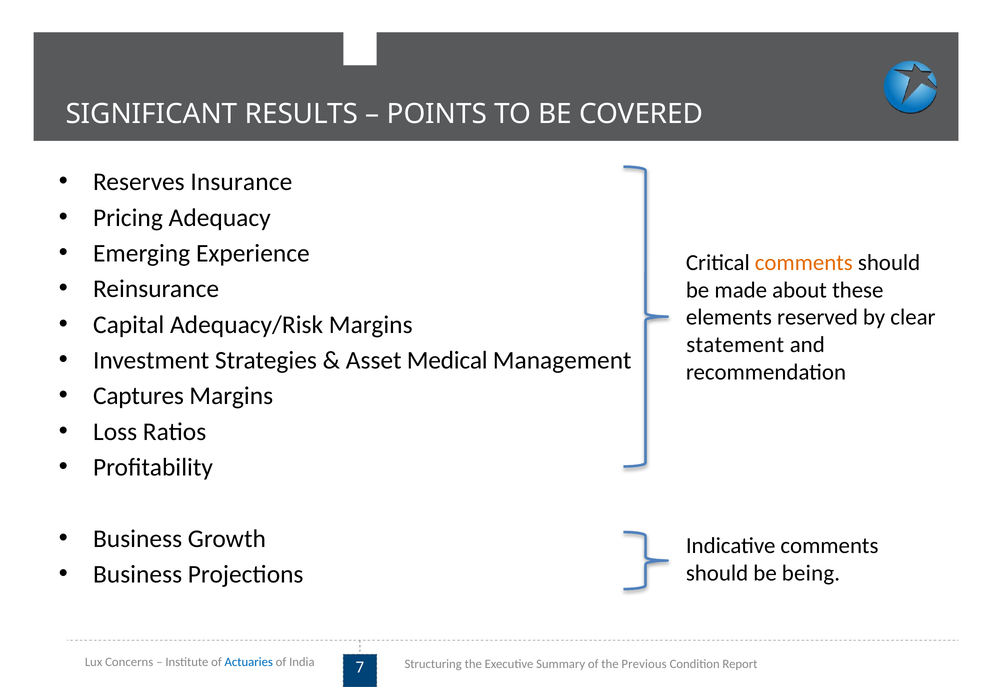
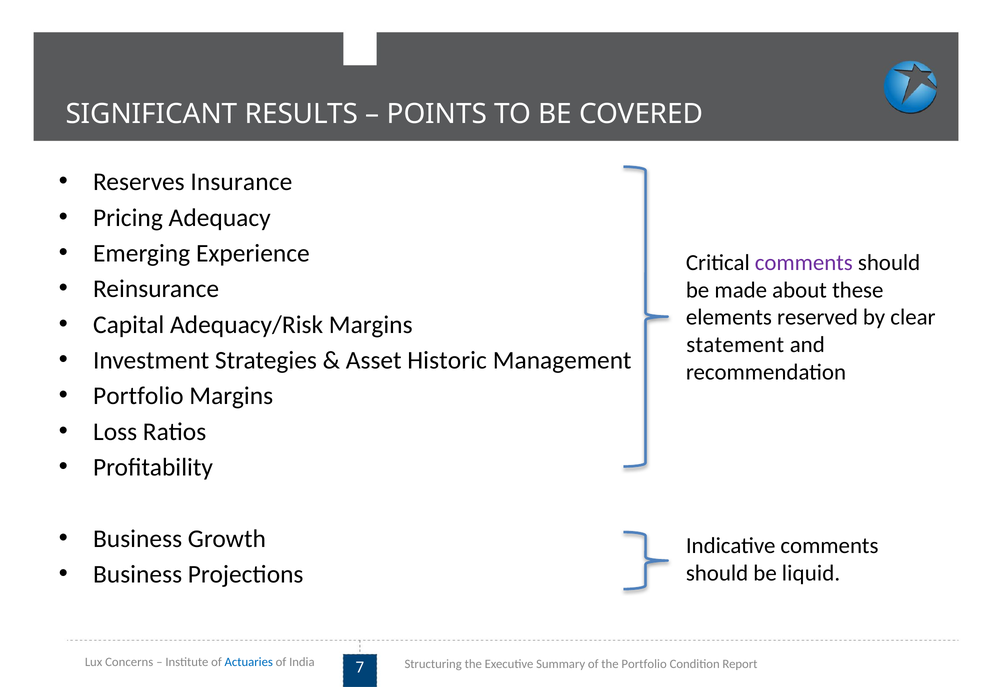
comments colour: orange -> purple (804, 262)
Medical: Medical -> Historic (447, 360)
Captures: Captures -> Portfolio (138, 396)
being: being -> liquid (811, 573)
the Previous: Previous -> Portfolio (644, 664)
